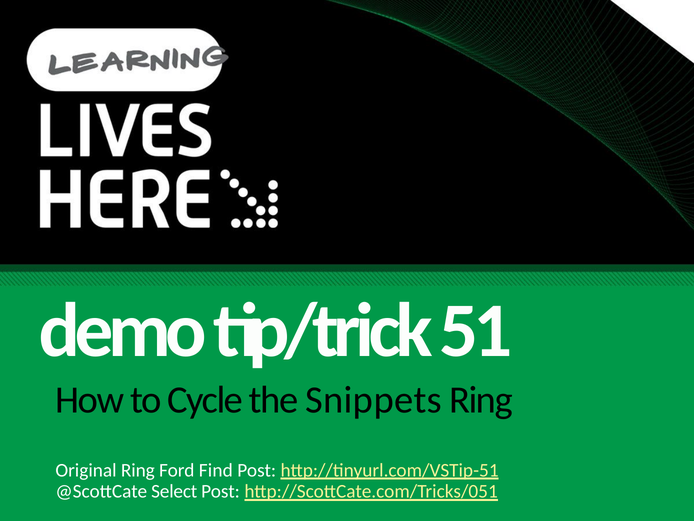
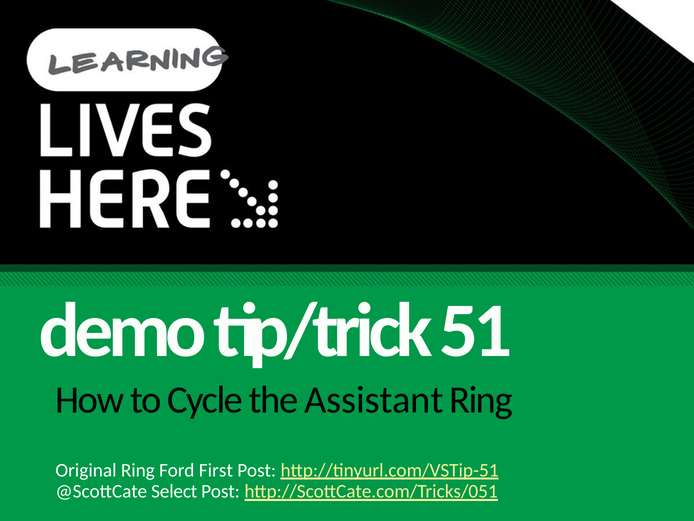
Snippets: Snippets -> Assistant (374, 399)
Find: Find -> First (216, 470)
